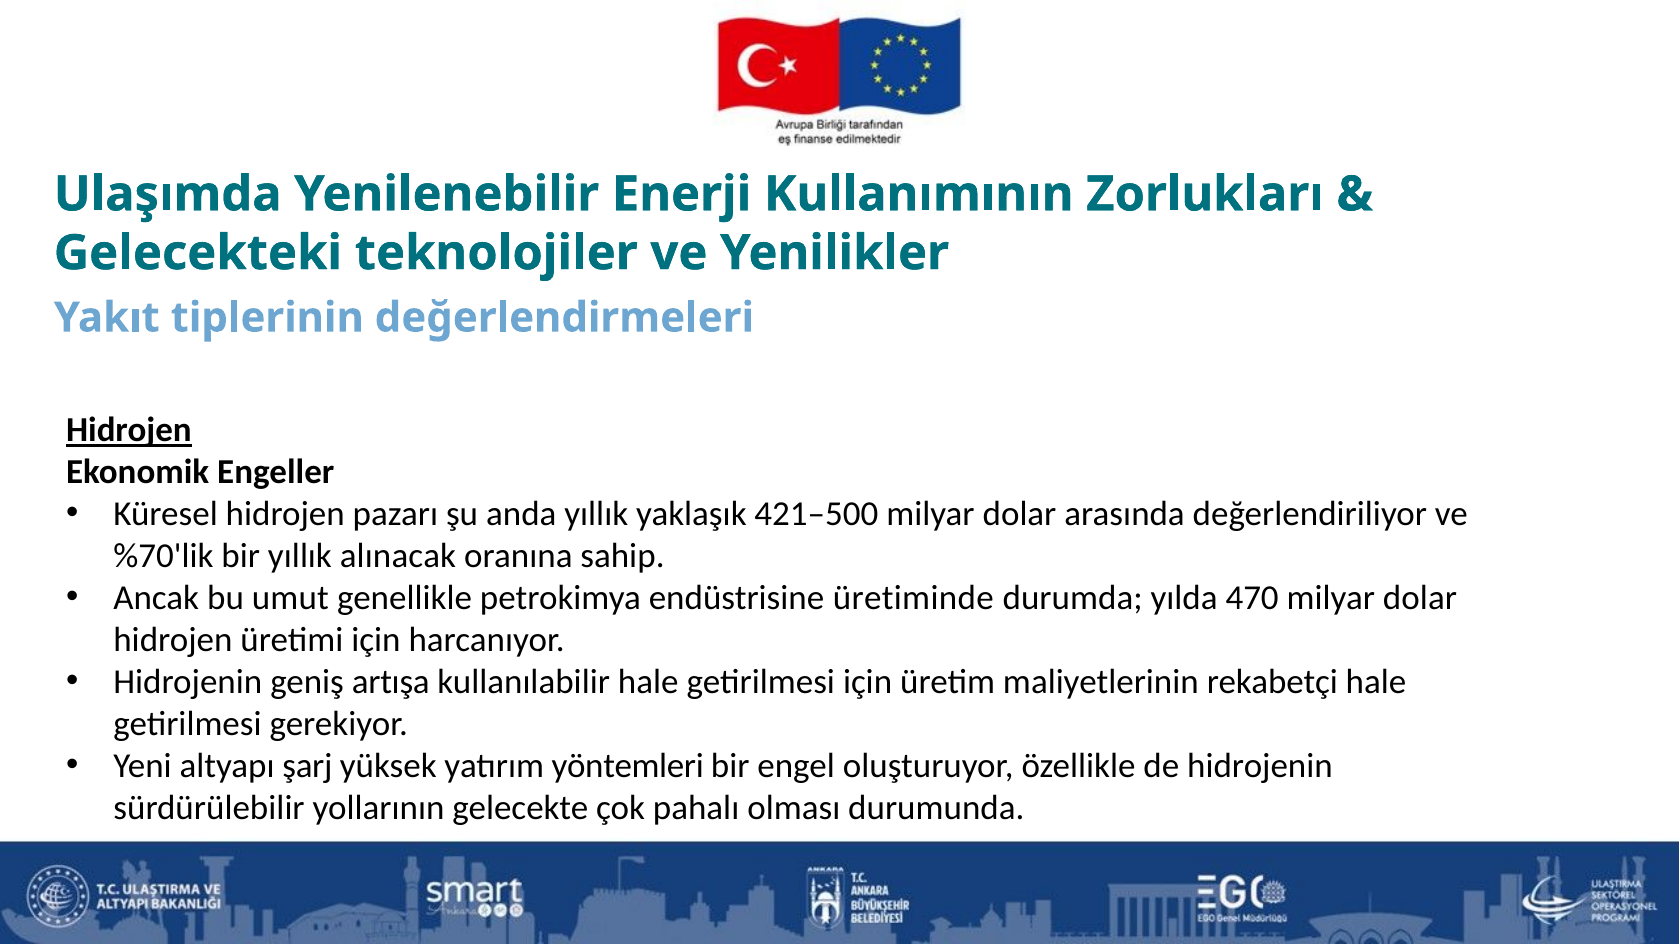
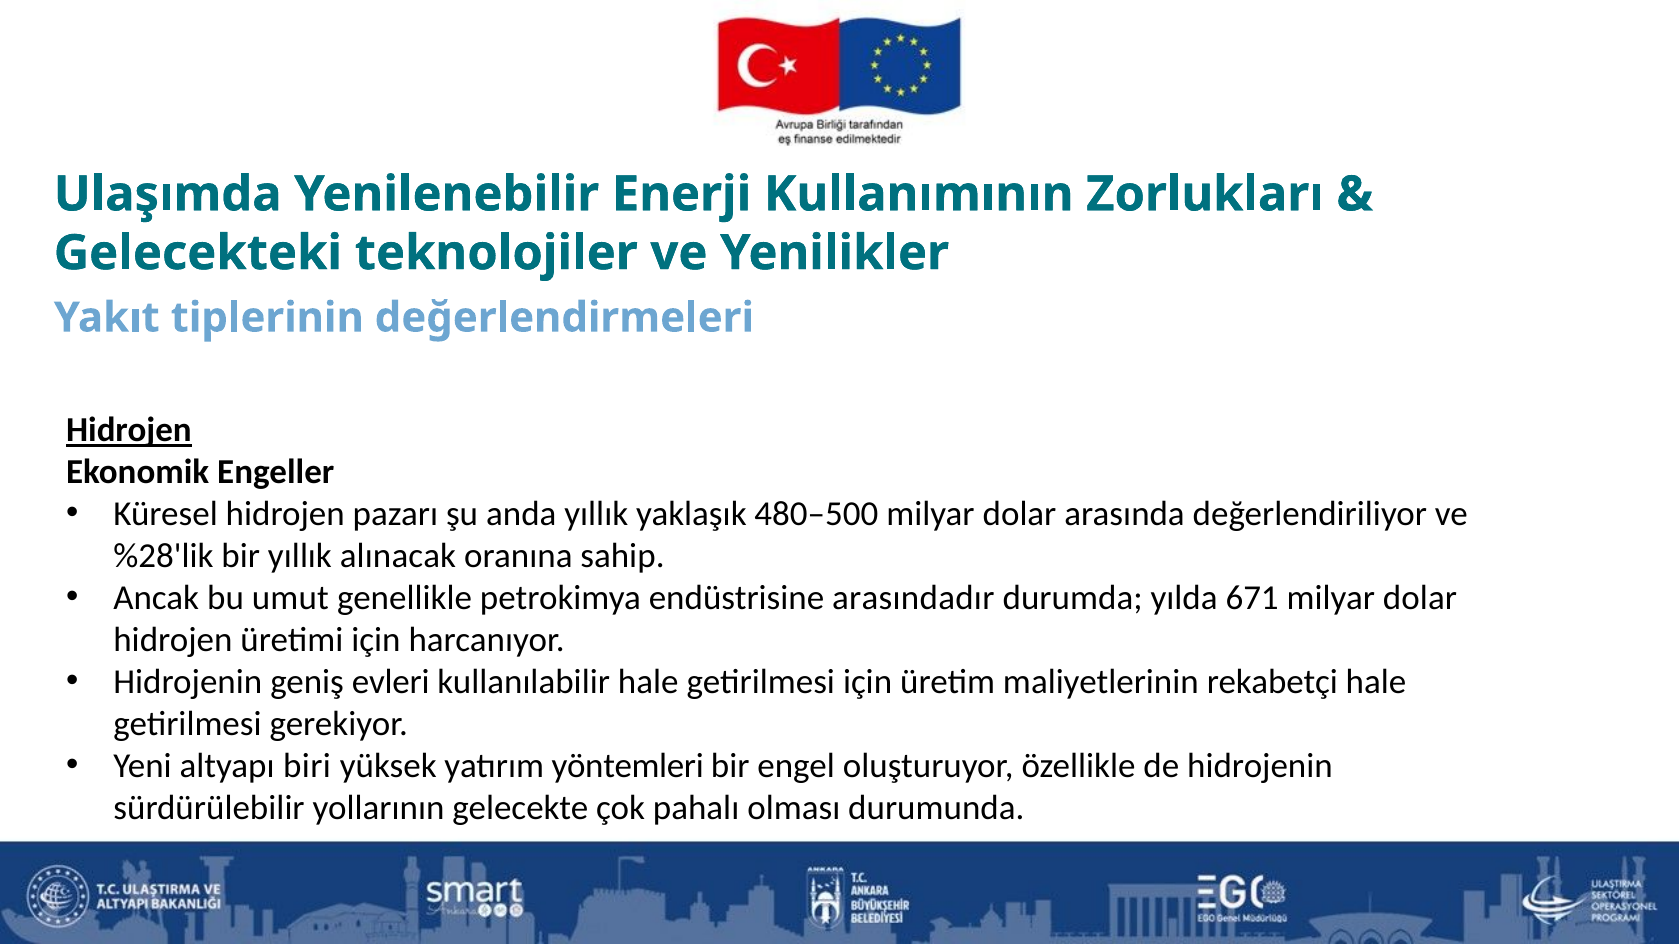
421–500: 421–500 -> 480–500 (816, 515)
%70'lik: %70'lik -> %28'lik (163, 556)
üretiminde: üretiminde -> arasındadır (913, 598)
470: 470 -> 671 (1252, 598)
artışa: artışa -> evleri (391, 682)
şarj: şarj -> biri (307, 766)
